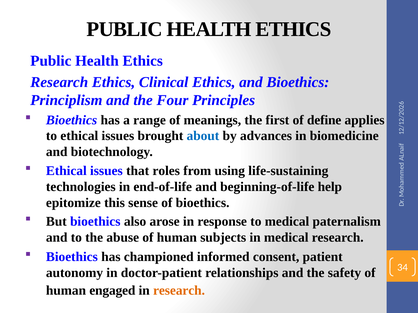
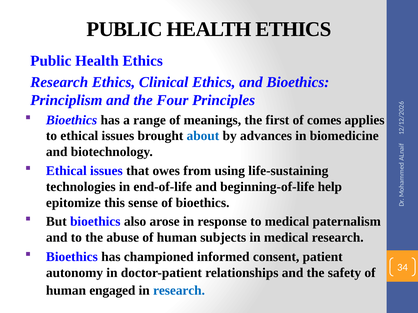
define: define -> comes (324, 120)
roles: roles -> owes (166, 171)
research colour: orange -> blue (179, 291)
